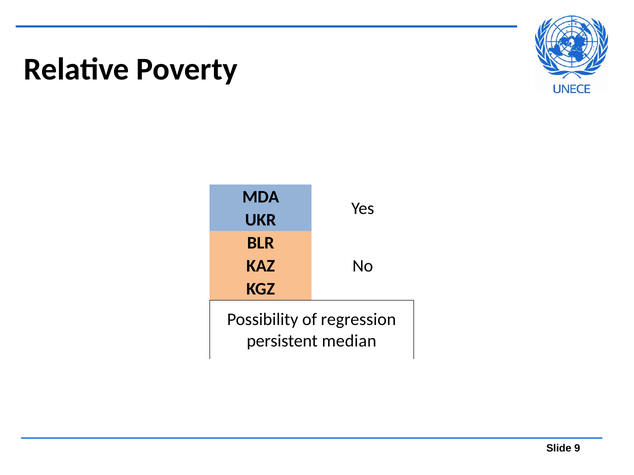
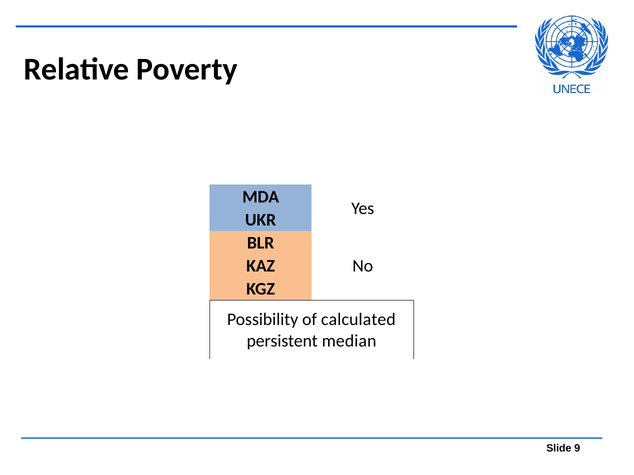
regression: regression -> calculated (358, 320)
